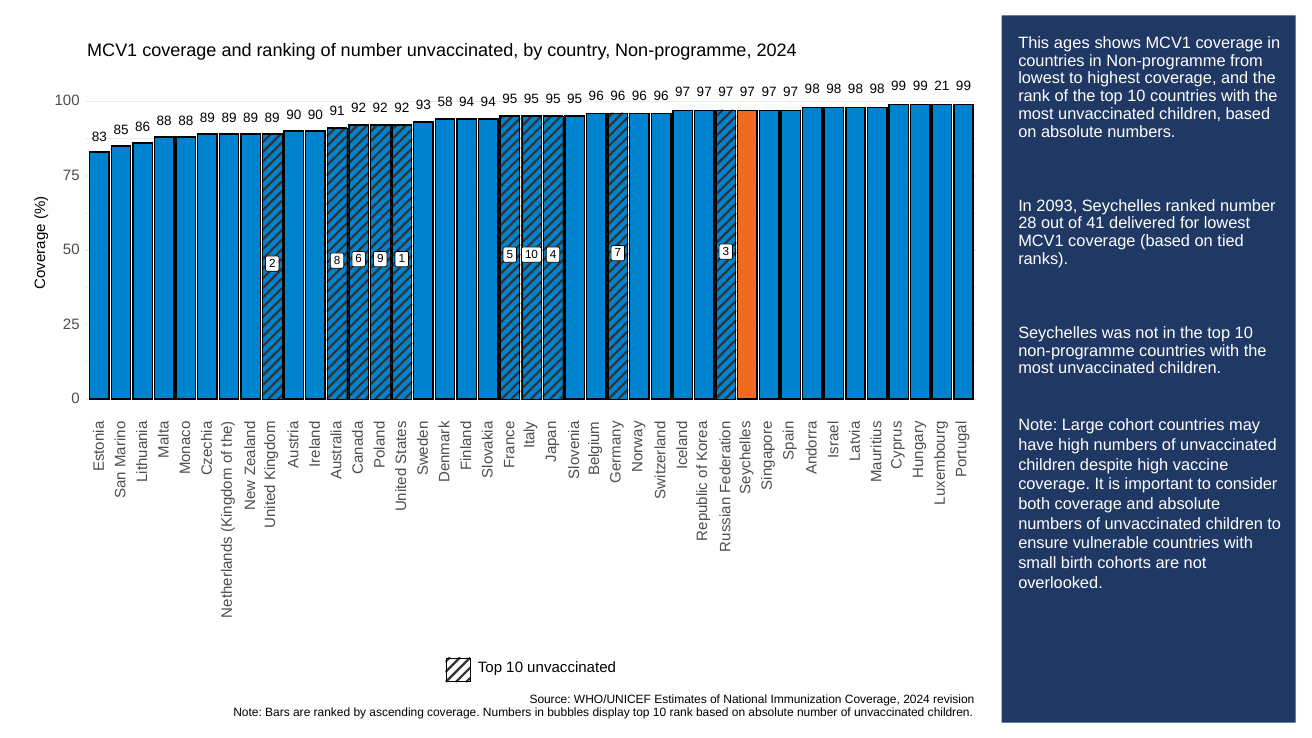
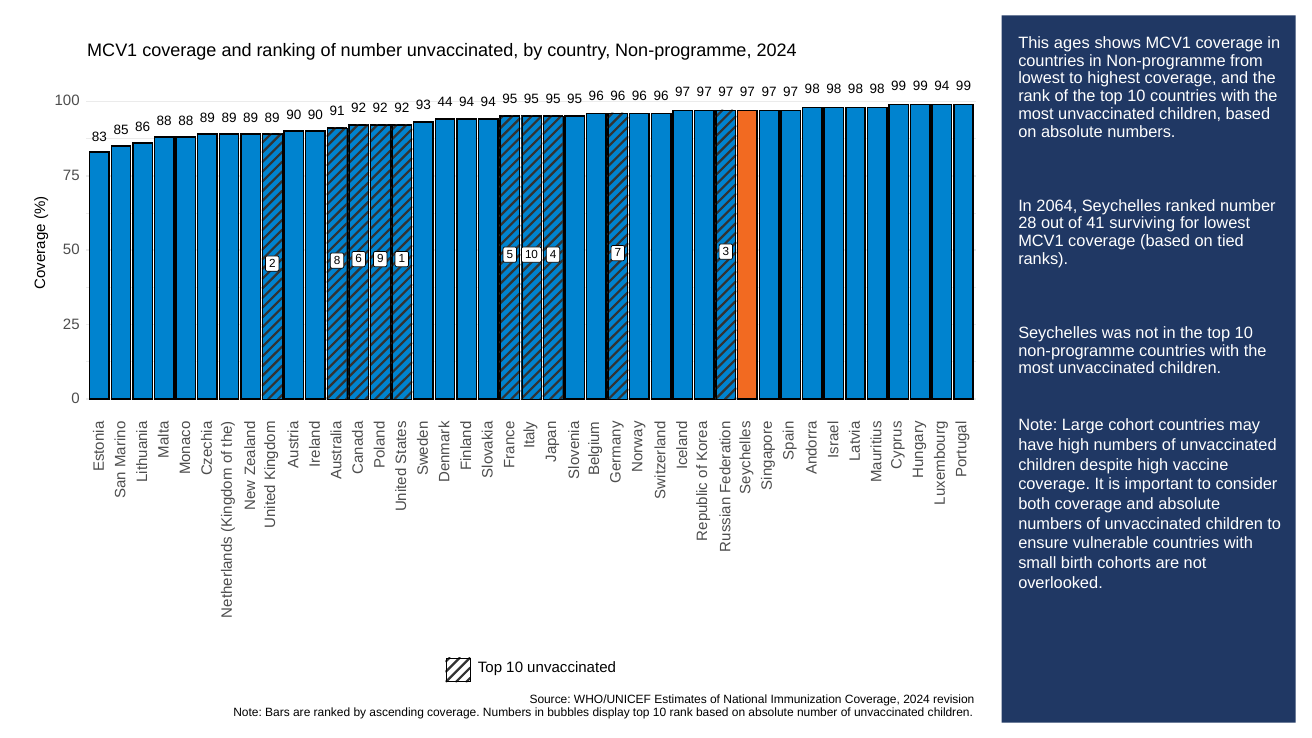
99 21: 21 -> 94 (942, 86)
58: 58 -> 44 (445, 102)
2093: 2093 -> 2064 (1057, 206)
delivered: delivered -> surviving (1142, 224)
